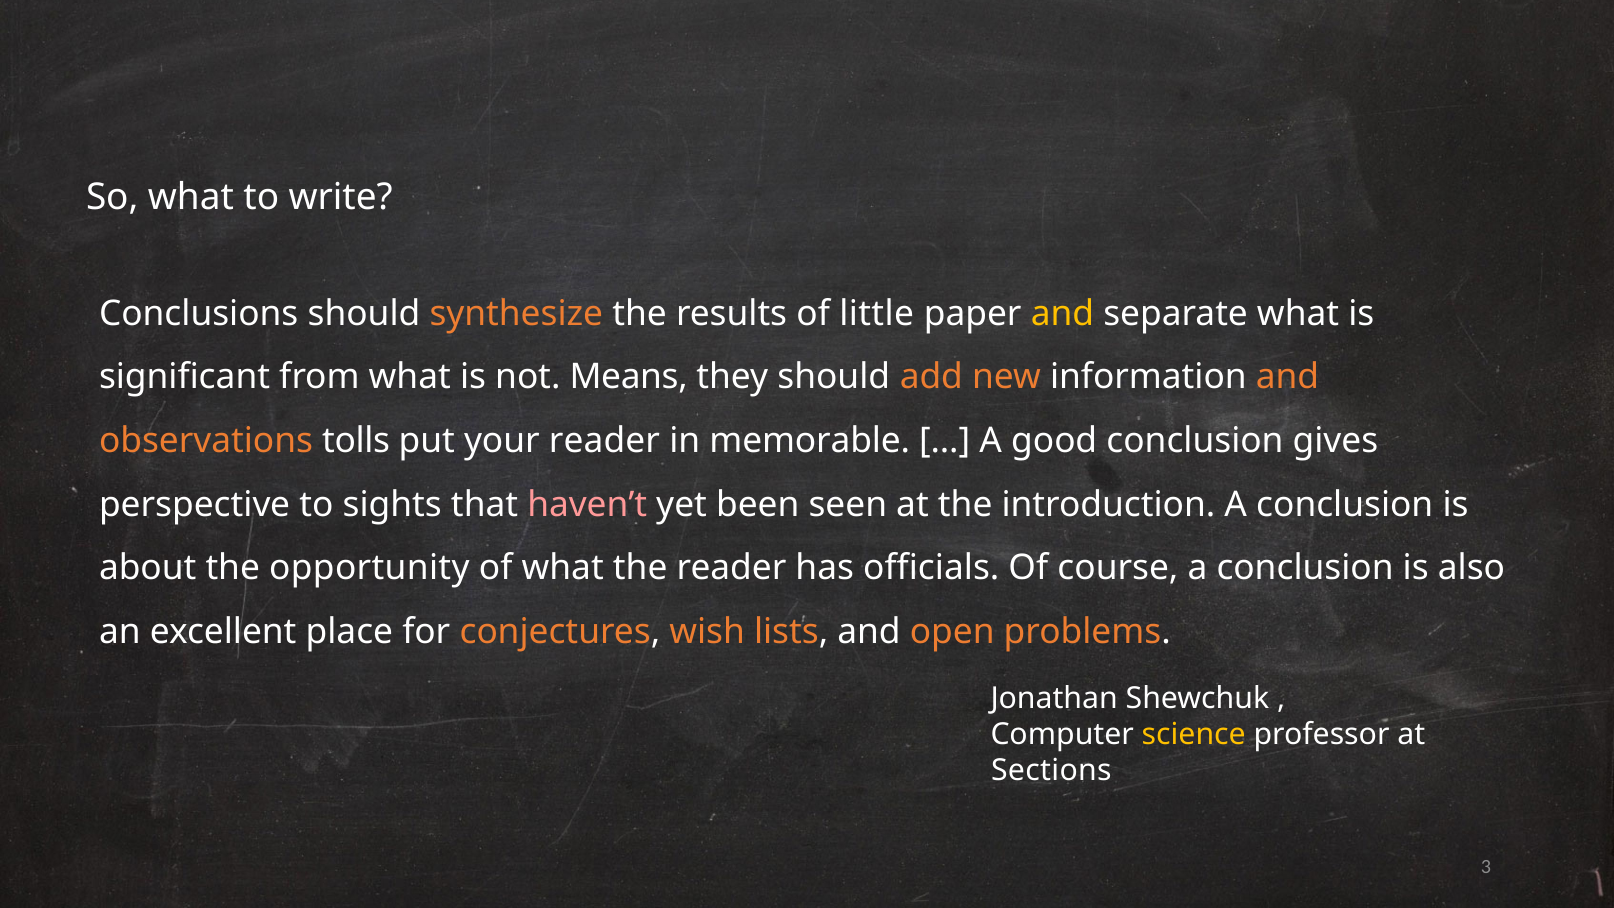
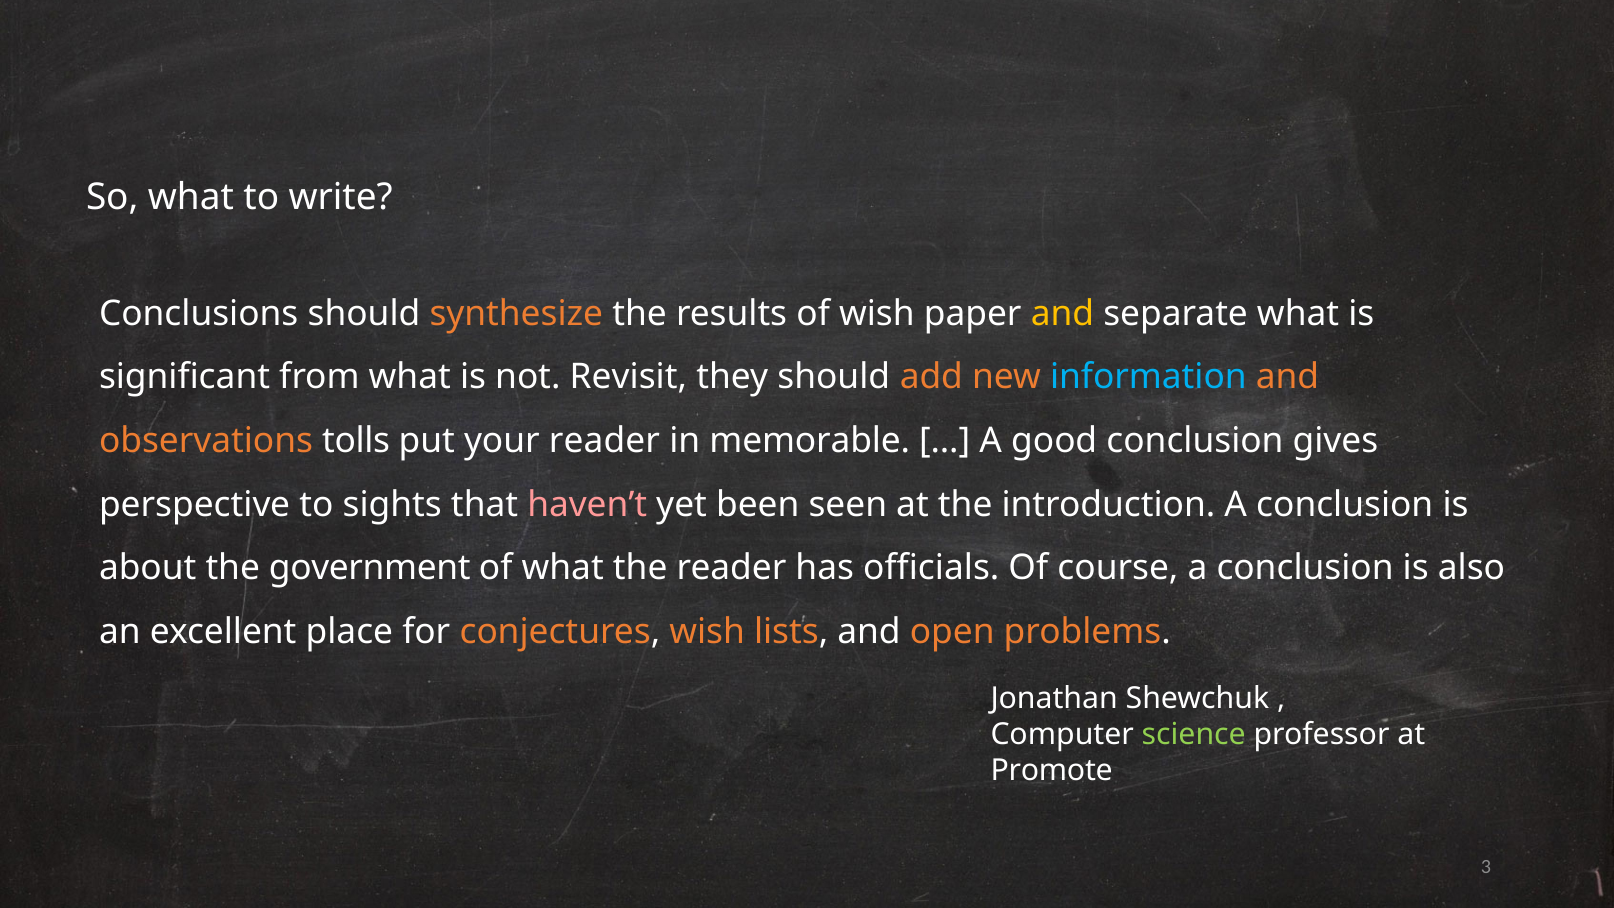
of little: little -> wish (877, 314)
Means: Means -> Revisit (628, 377)
information colour: white -> light blue (1148, 377)
opportunity: opportunity -> government (370, 568)
science colour: yellow -> light green (1194, 734)
Sections: Sections -> Promote (1052, 771)
